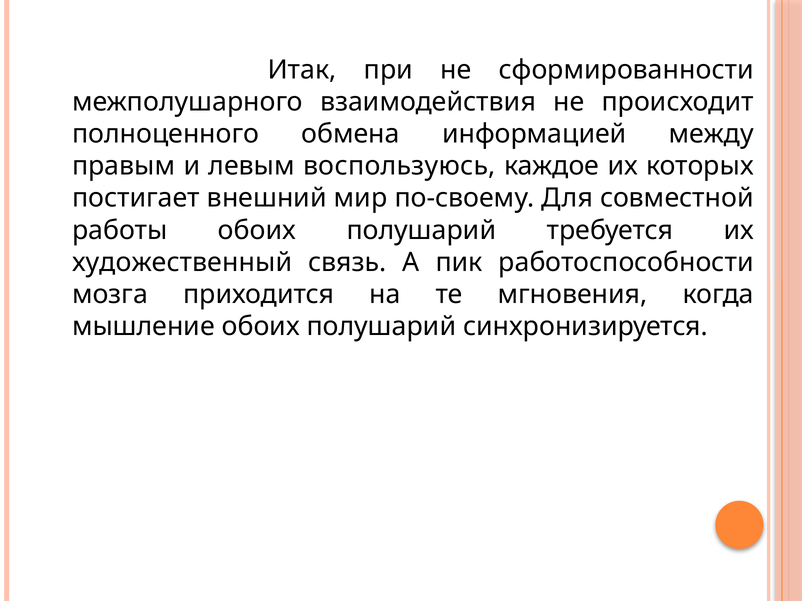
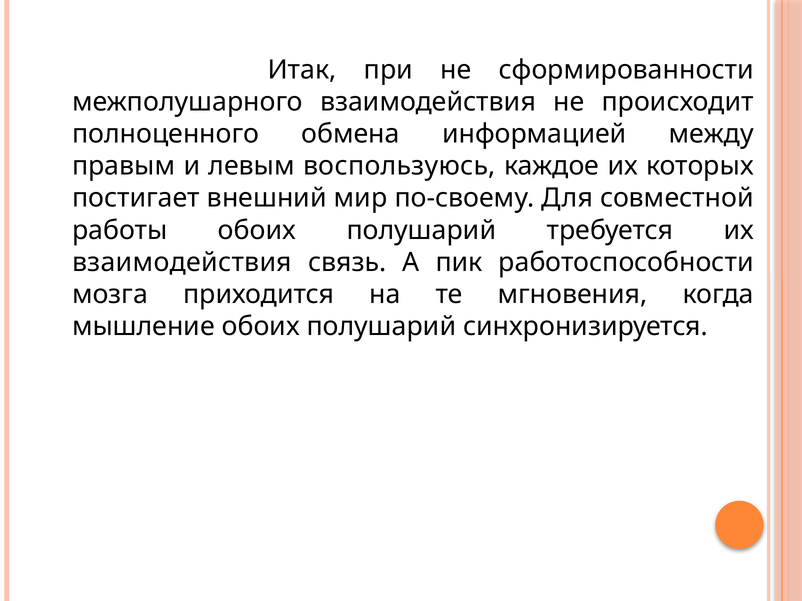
художественный: художественный -> взаимодействия (182, 262)
